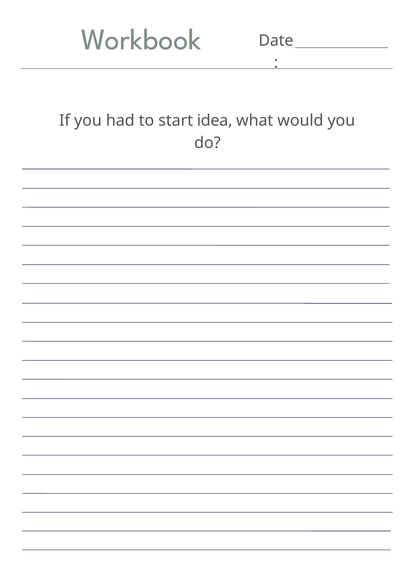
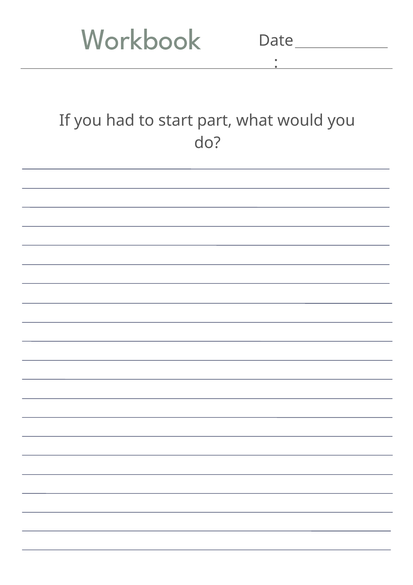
idea: idea -> part (215, 120)
